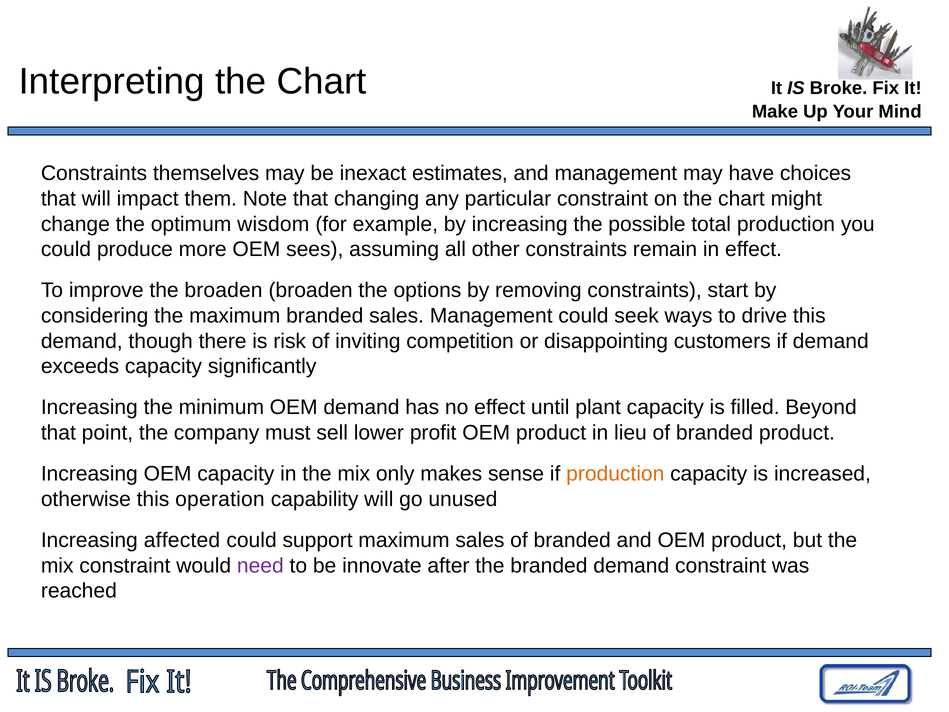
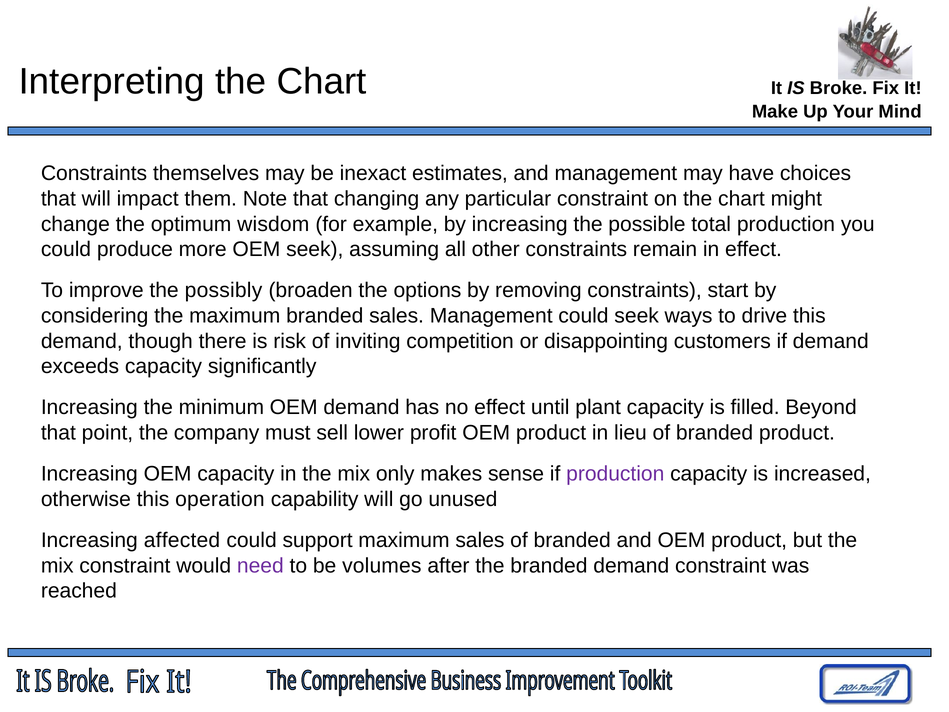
OEM sees: sees -> seek (315, 249)
the broaden: broaden -> possibly (223, 290)
production colour: orange -> purple (615, 474)
innovate: innovate -> volumes (382, 565)
